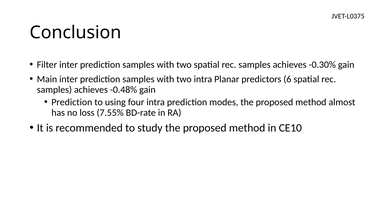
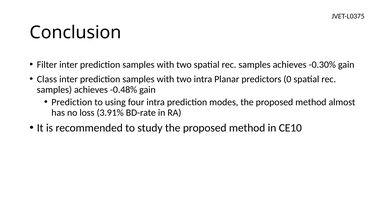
Main: Main -> Class (47, 79)
6: 6 -> 0 (287, 79)
7.55%: 7.55% -> 3.91% (110, 113)
